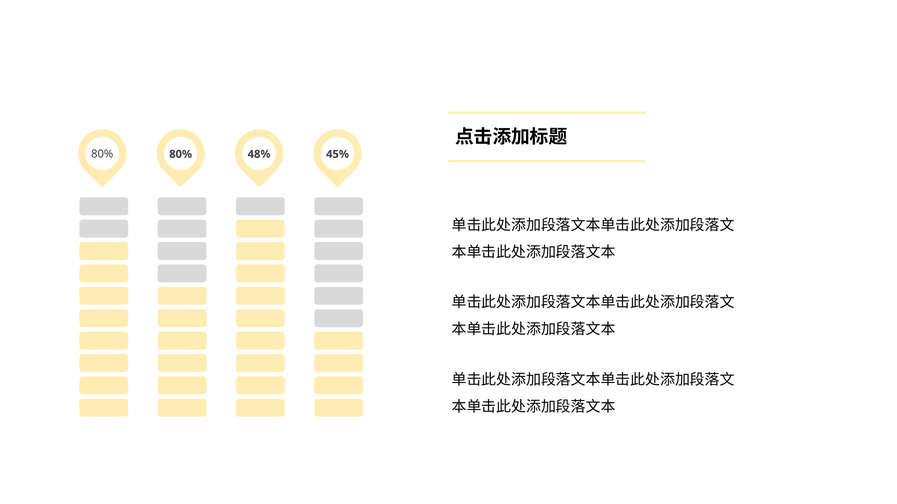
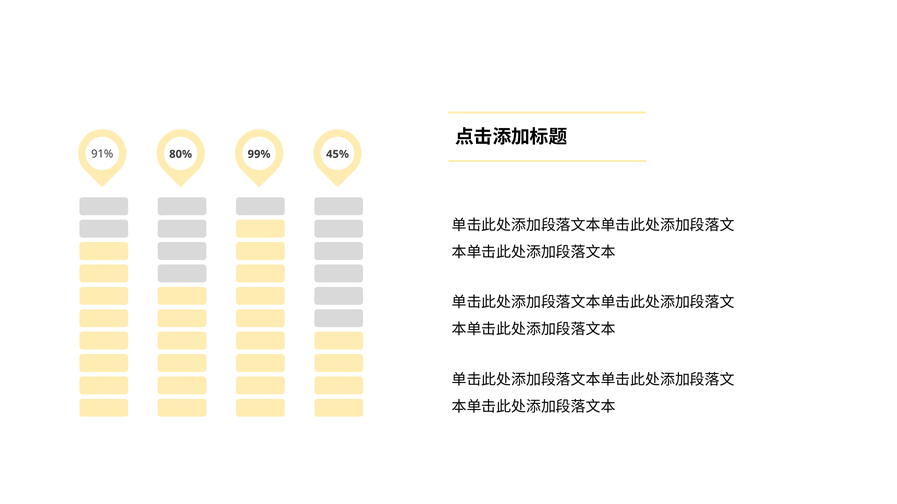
80%: 80% -> 91% (102, 154)
48%: 48% -> 99% (259, 154)
